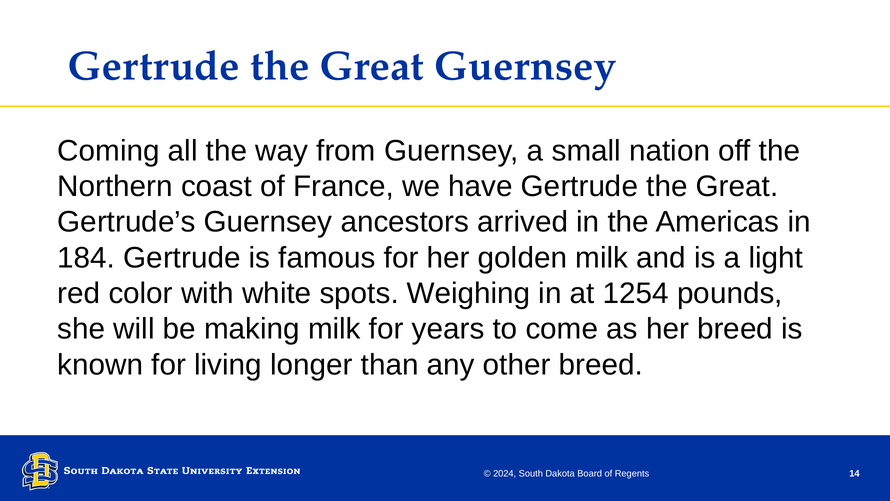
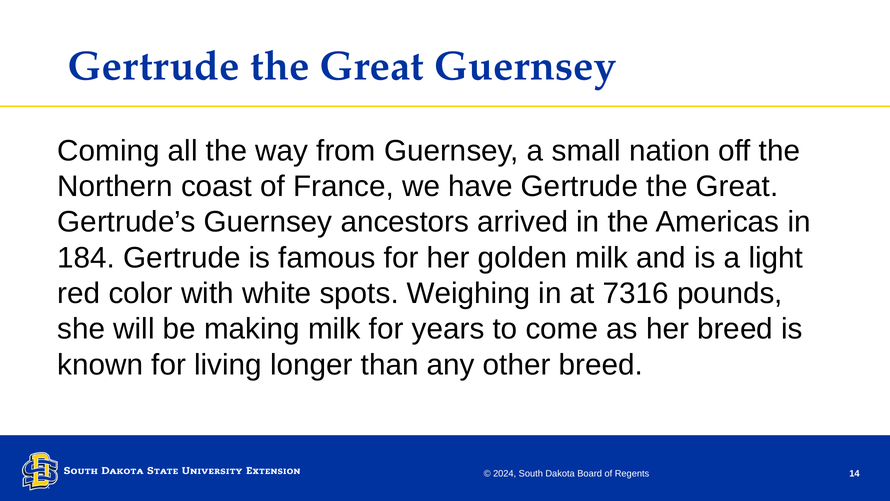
1254: 1254 -> 7316 (636, 293)
